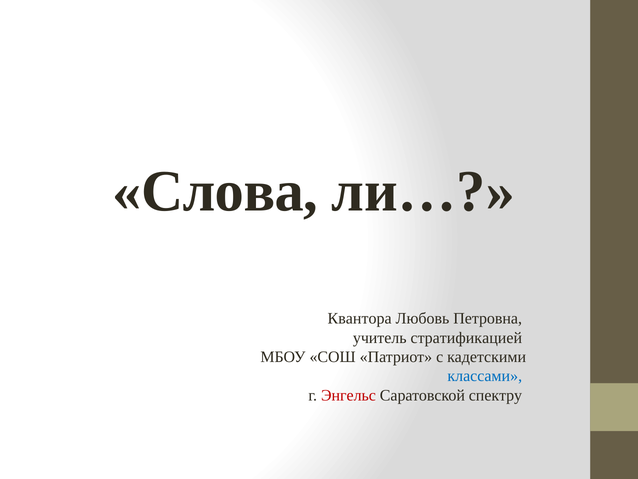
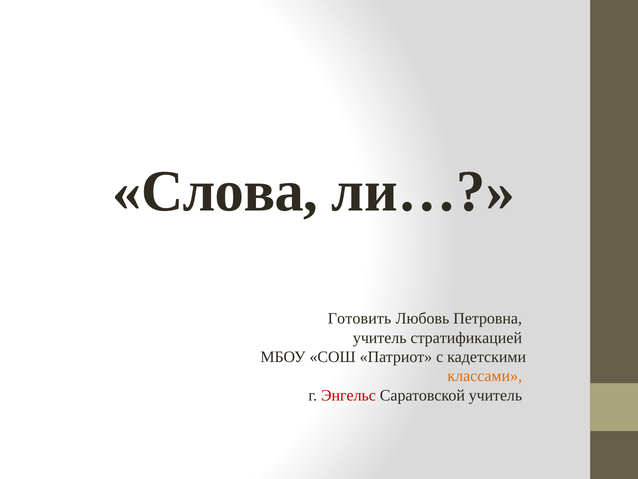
Квантора: Квантора -> Готовить (360, 318)
классами colour: blue -> orange (485, 376)
Саратовской спектру: спектру -> учитель (495, 395)
